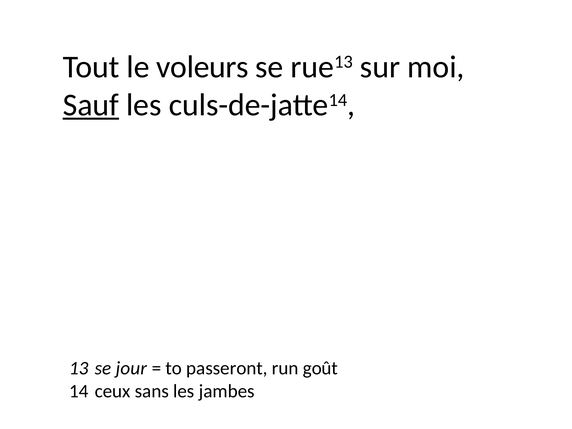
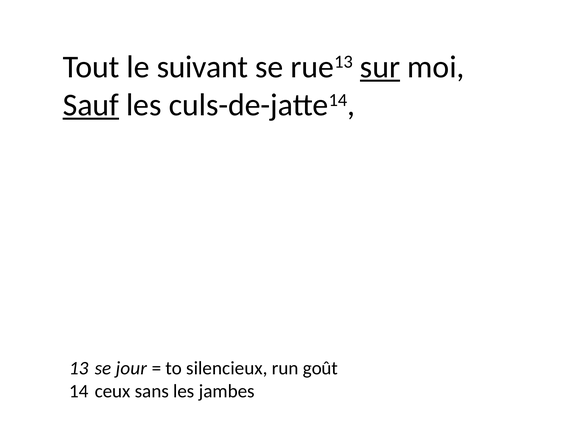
voleurs: voleurs -> suivant (202, 67)
sur underline: none -> present (380, 67)
passeront: passeront -> silencieux (227, 368)
